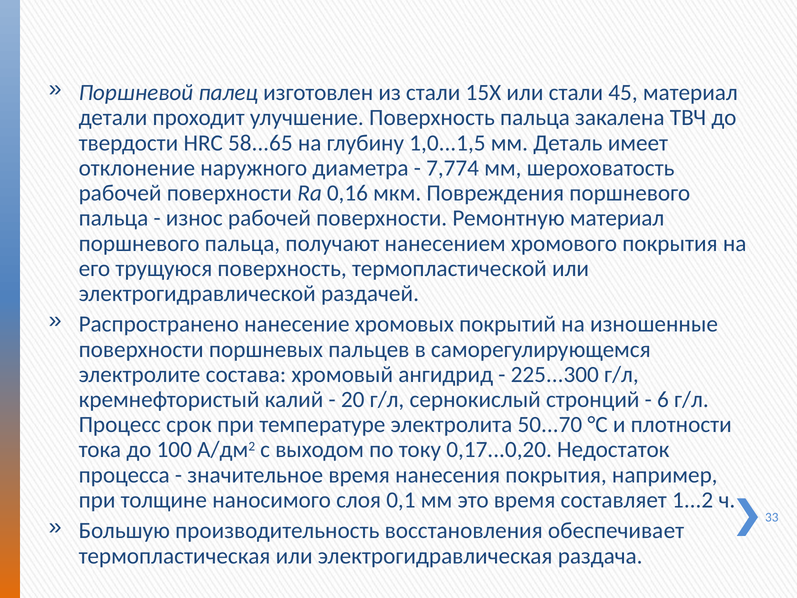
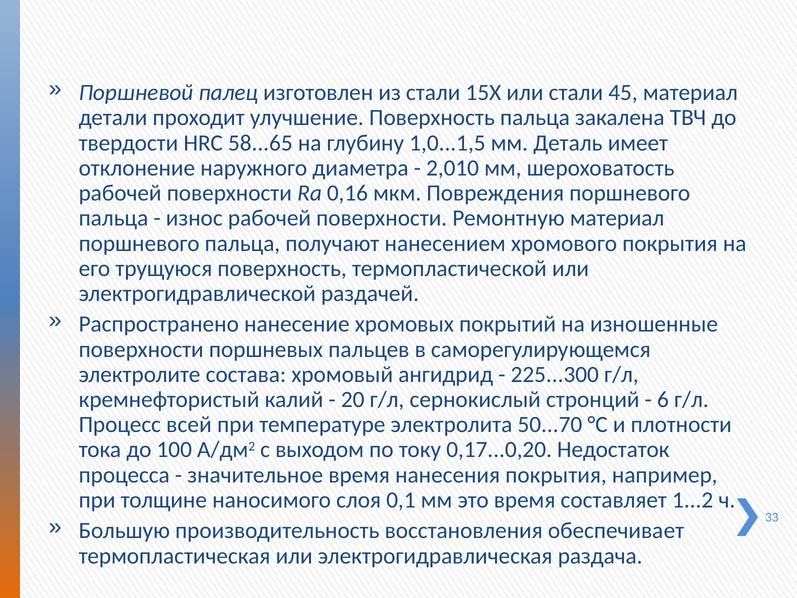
7,774: 7,774 -> 2,010 (453, 168)
срок: срок -> всей (189, 425)
